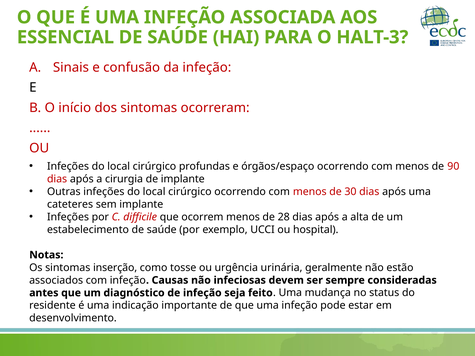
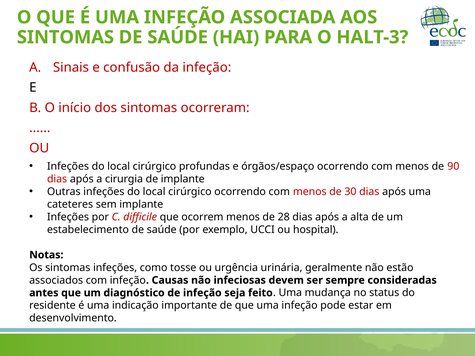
ESSENCIAL: ESSENCIAL -> SINTOMAS (65, 37)
sintomas inserção: inserção -> infeções (115, 268)
